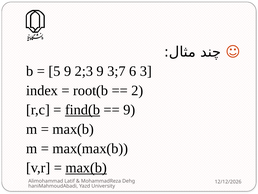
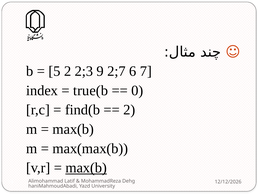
5 9: 9 -> 2 (68, 71)
3;7: 3;7 -> 2;7 (116, 71)
3: 3 -> 7 (146, 71)
root(b: root(b -> true(b (91, 90)
2: 2 -> 0 (137, 90)
find(b underline: present -> none (83, 110)
9: 9 -> 2 (129, 110)
